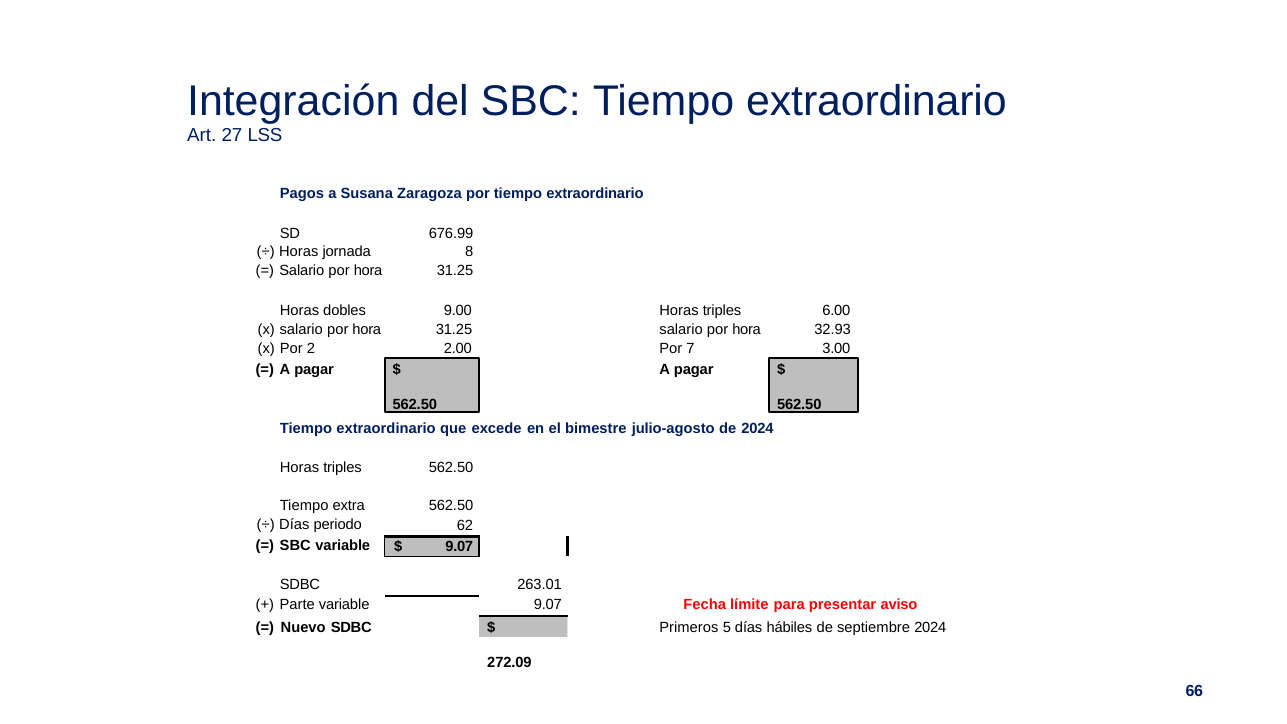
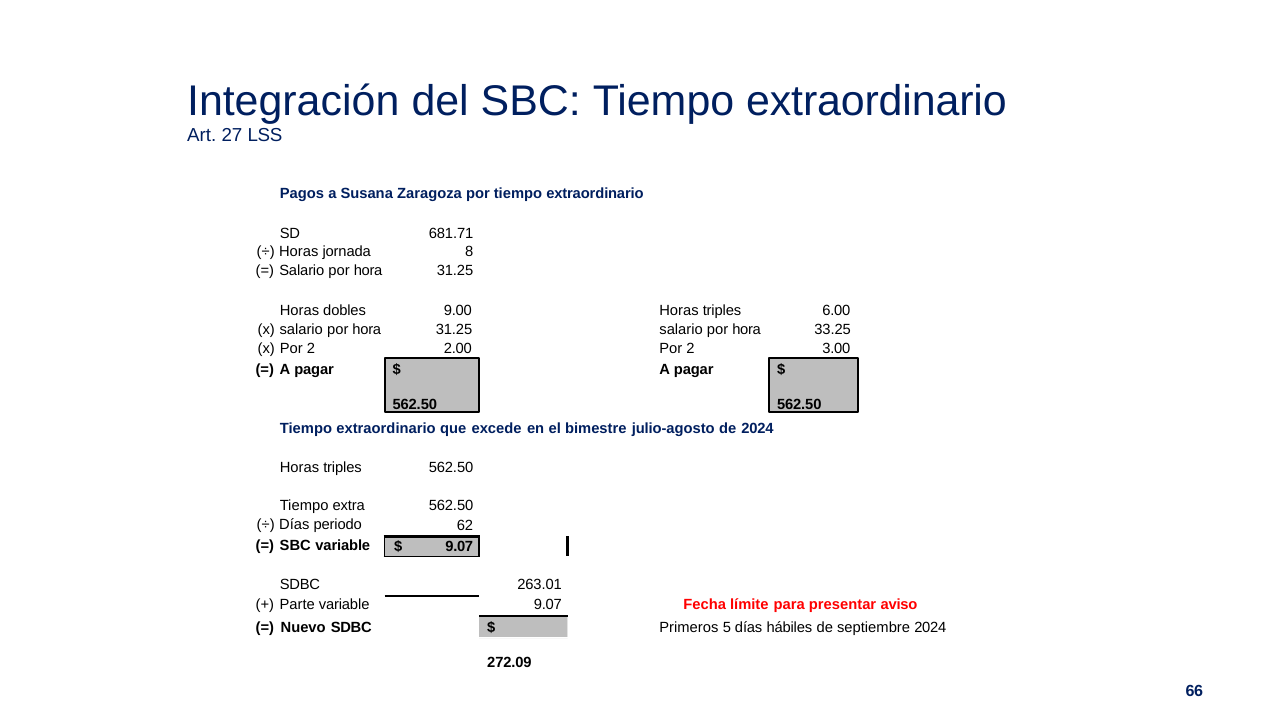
676.99: 676.99 -> 681.71 (451, 234)
32.93: 32.93 -> 33.25 (833, 330)
7: 7 -> 2 (690, 349)
